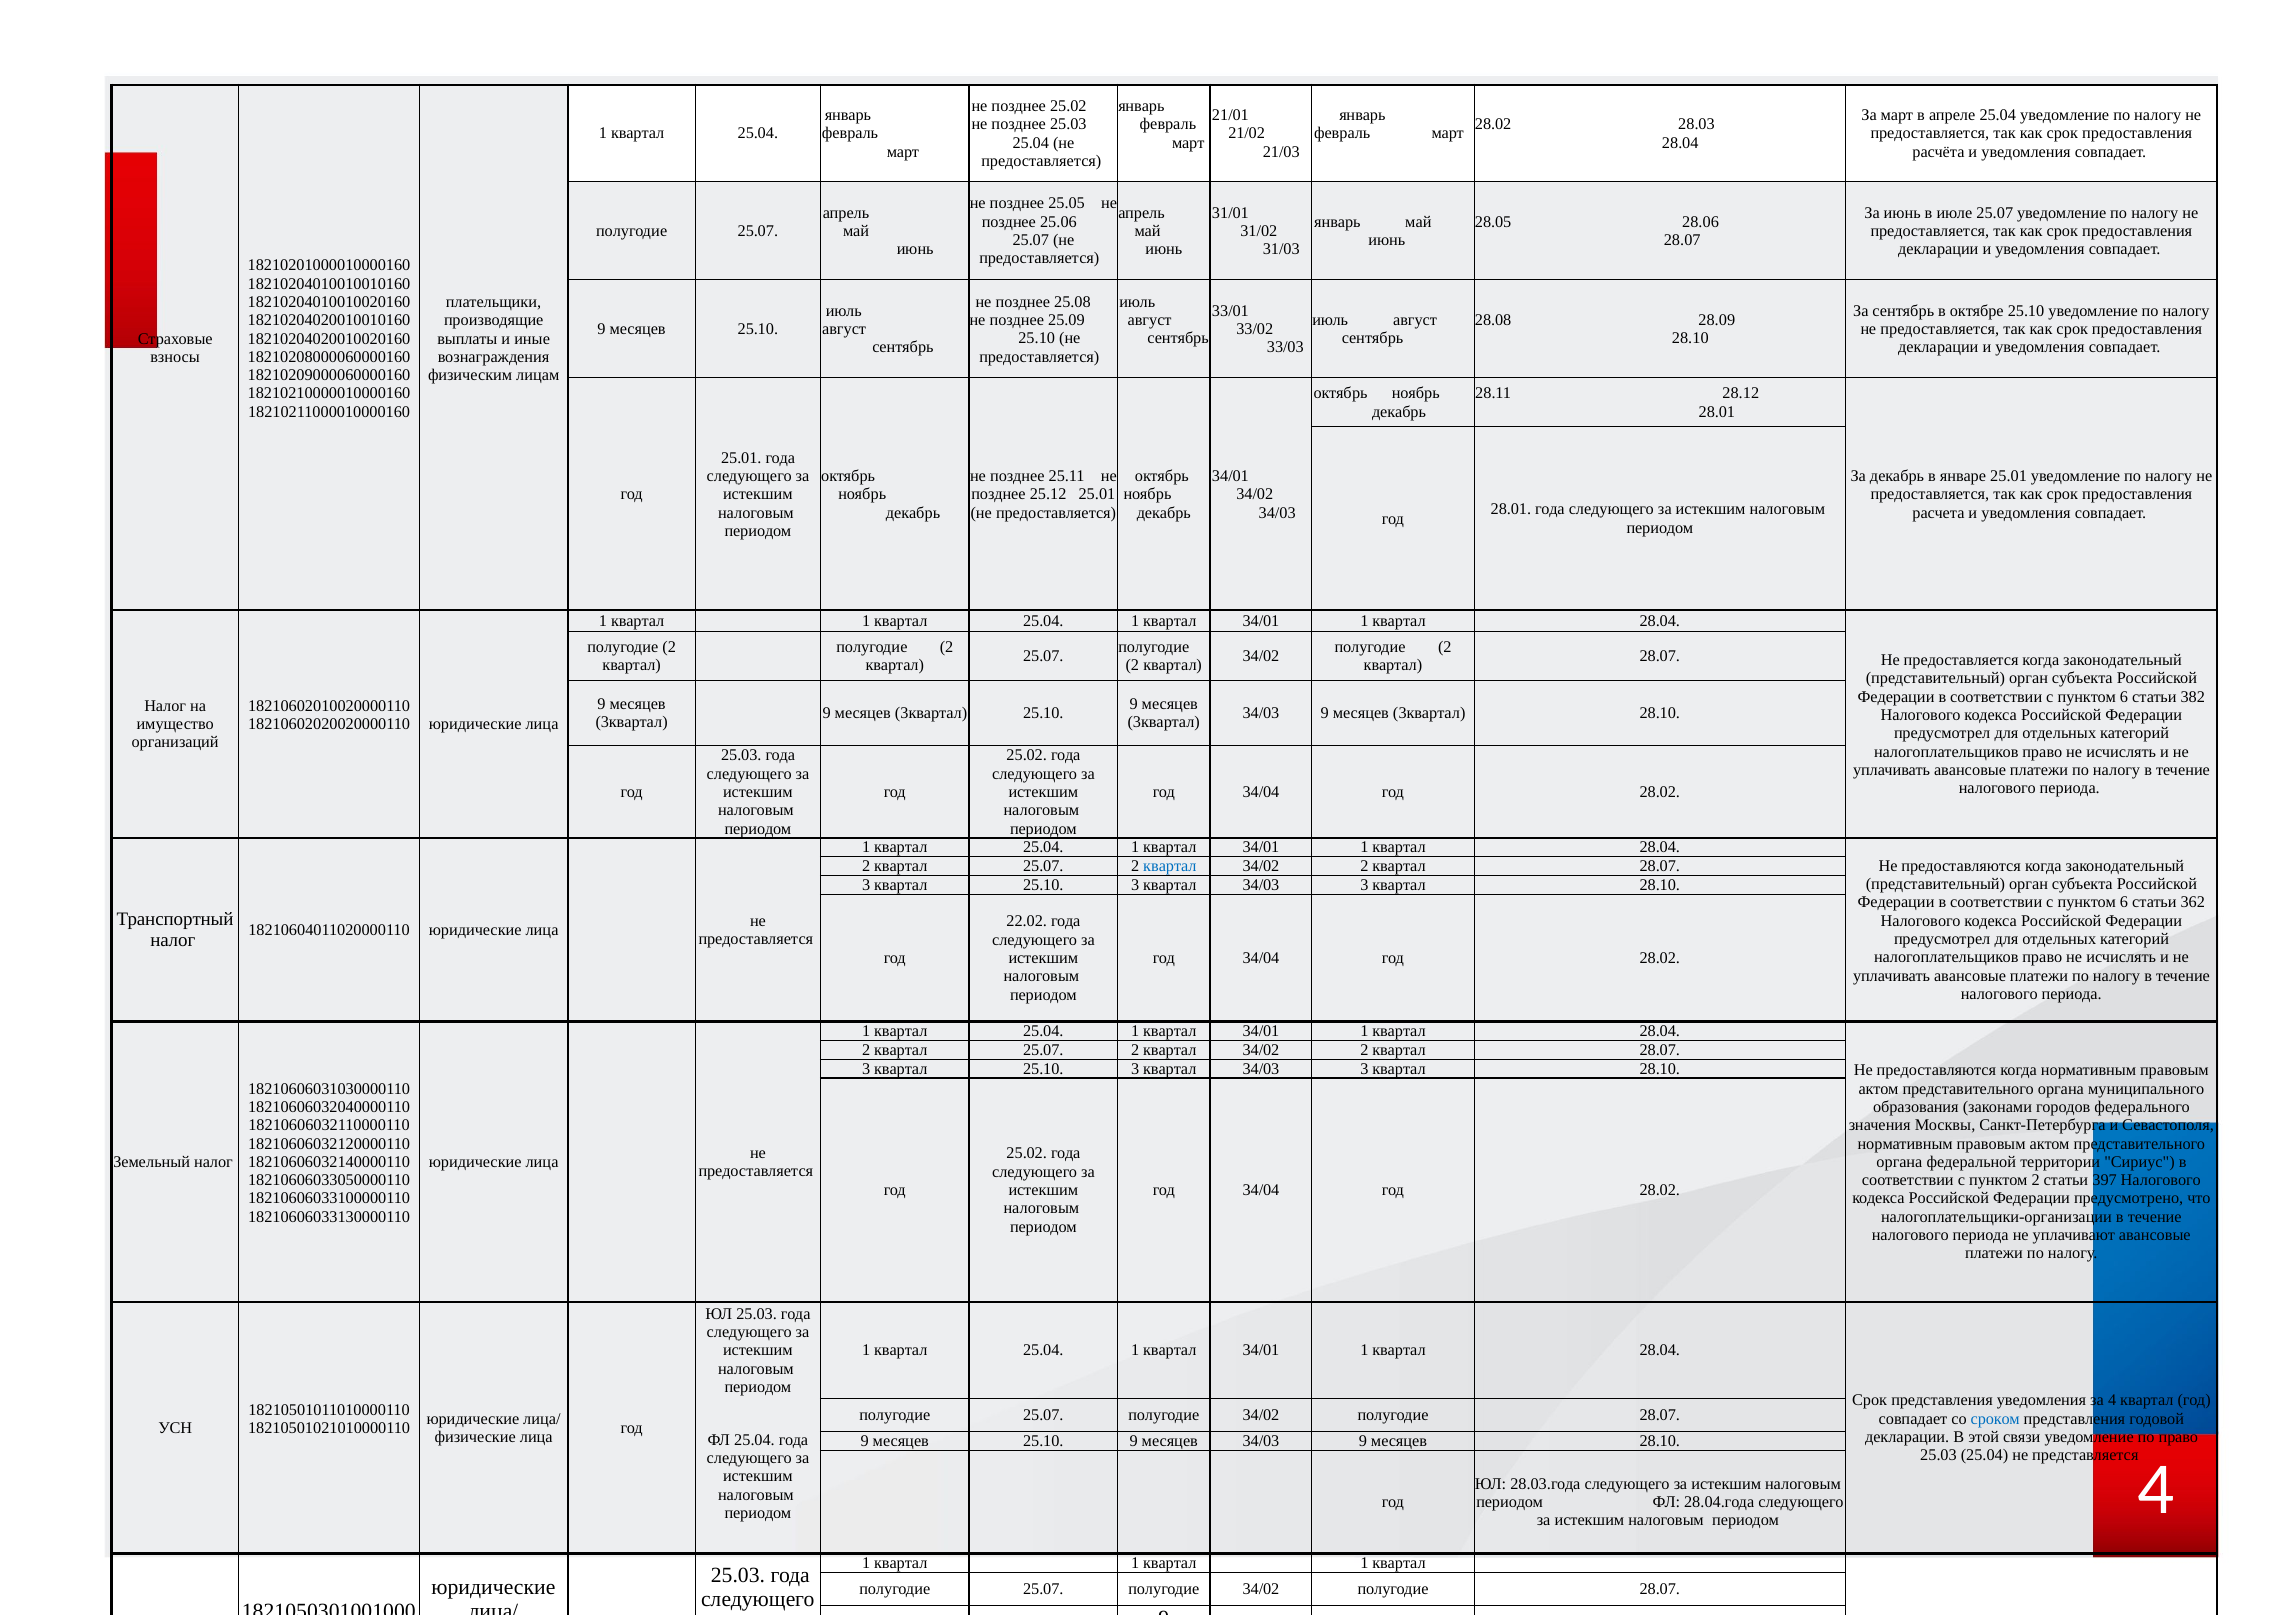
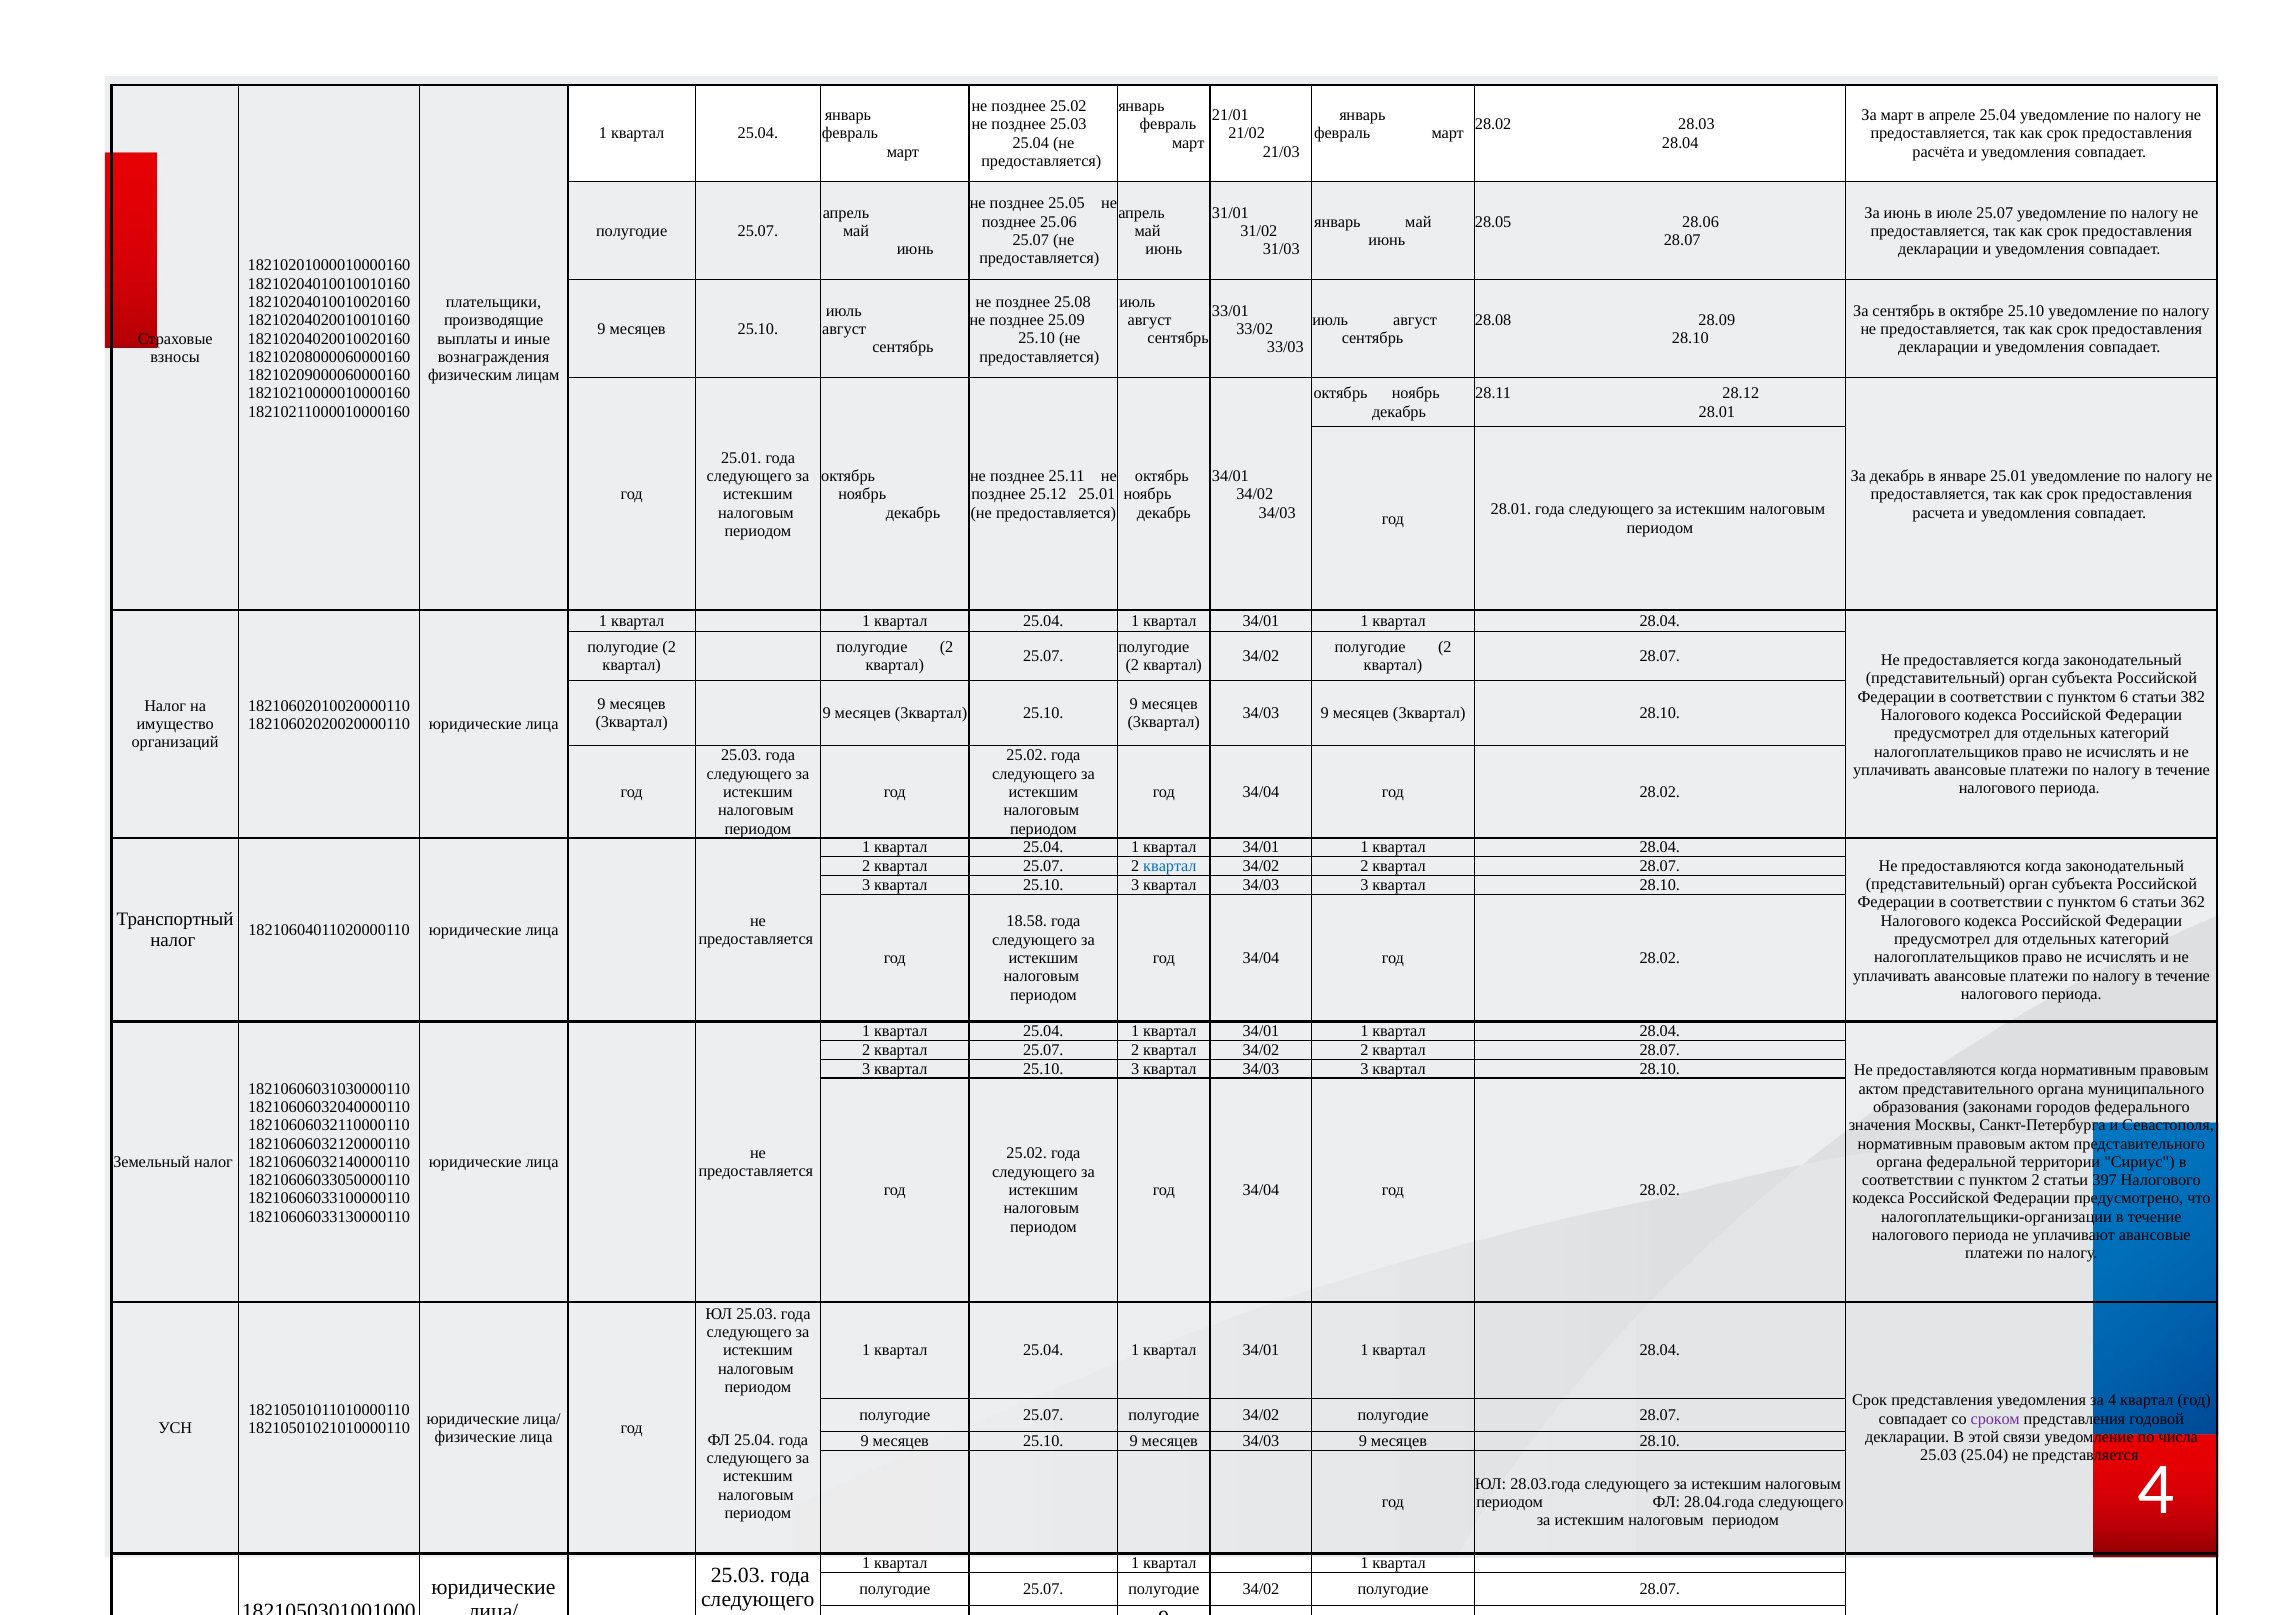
22.02: 22.02 -> 18.58 (1027, 921)
сроком colour: blue -> purple (1995, 1418)
по право: право -> числа (2178, 1437)
